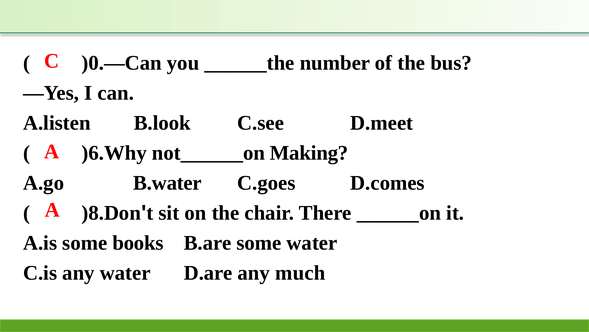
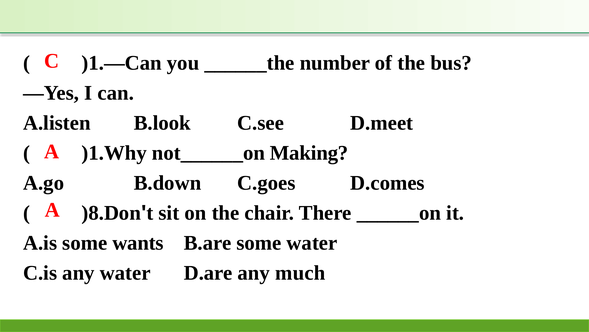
)0.—Can: )0.—Can -> )1.—Can (122, 63)
)6.Why: )6.Why -> )1.Why (114, 153)
B.water: B.water -> B.down (167, 183)
books: books -> wants (138, 242)
